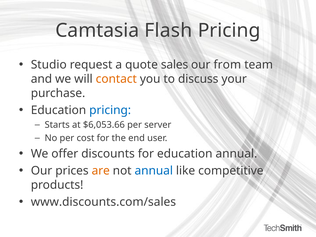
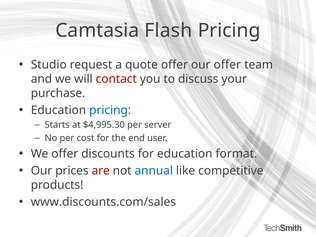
quote sales: sales -> offer (174, 65)
our from: from -> offer (227, 65)
contact colour: orange -> red (116, 79)
$6,053.66: $6,053.66 -> $4,995.30 (104, 125)
education annual: annual -> format (236, 154)
are colour: orange -> red (101, 171)
